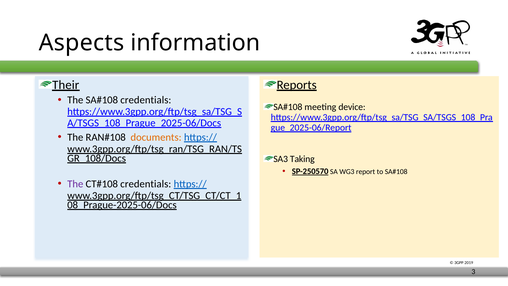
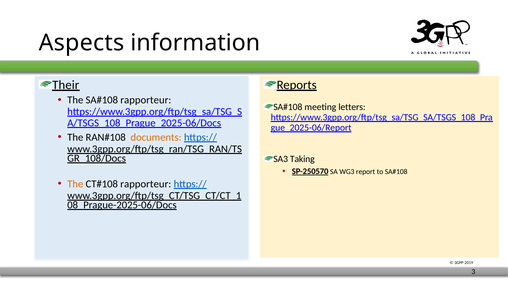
credentials: credentials -> rapporteur (146, 100)
device: device -> letters (352, 107)
The colour: purple -> orange (75, 184)
credentials: credentials -> rapporteur (146, 184)
